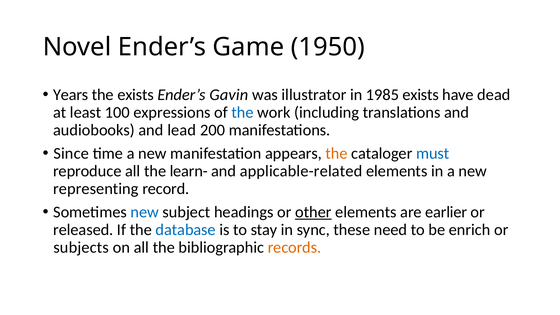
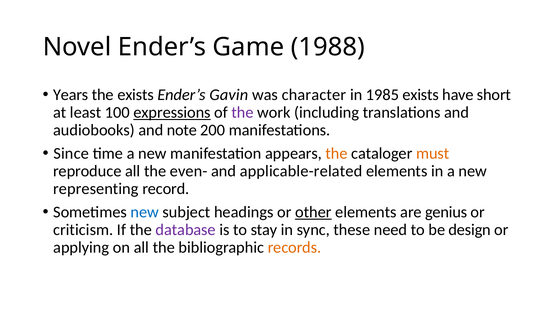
1950: 1950 -> 1988 (328, 47)
illustrator: illustrator -> character (314, 95)
dead: dead -> short (494, 95)
expressions underline: none -> present (172, 112)
the colour: blue -> purple (243, 112)
lead: lead -> note (182, 130)
must colour: blue -> orange (433, 153)
learn-: learn- -> even- (189, 171)
earlier: earlier -> genius (446, 212)
released: released -> criticism (83, 230)
database colour: blue -> purple (186, 230)
enrich: enrich -> design (470, 230)
subjects: subjects -> applying (81, 247)
